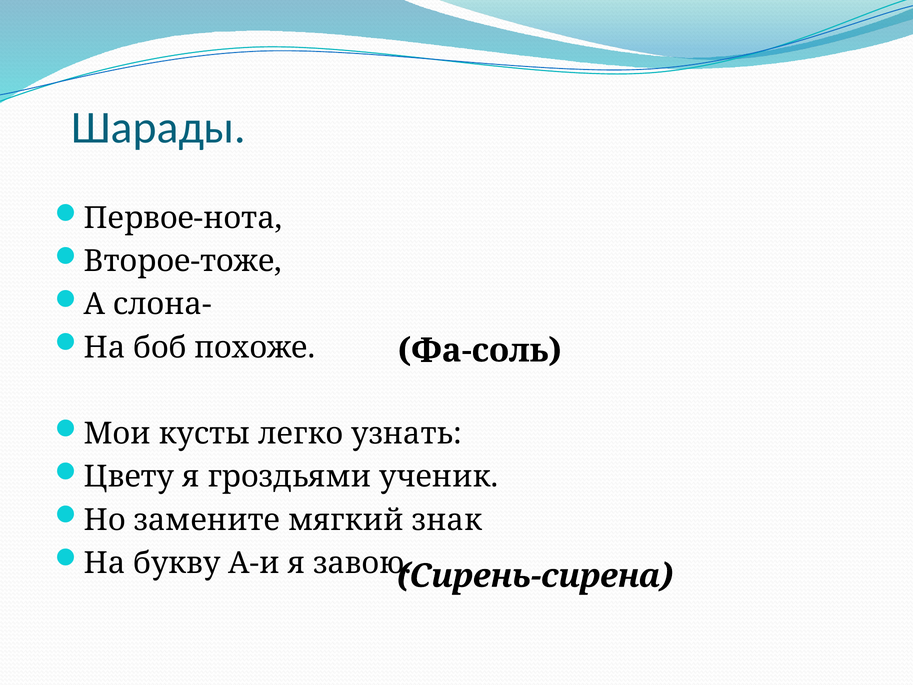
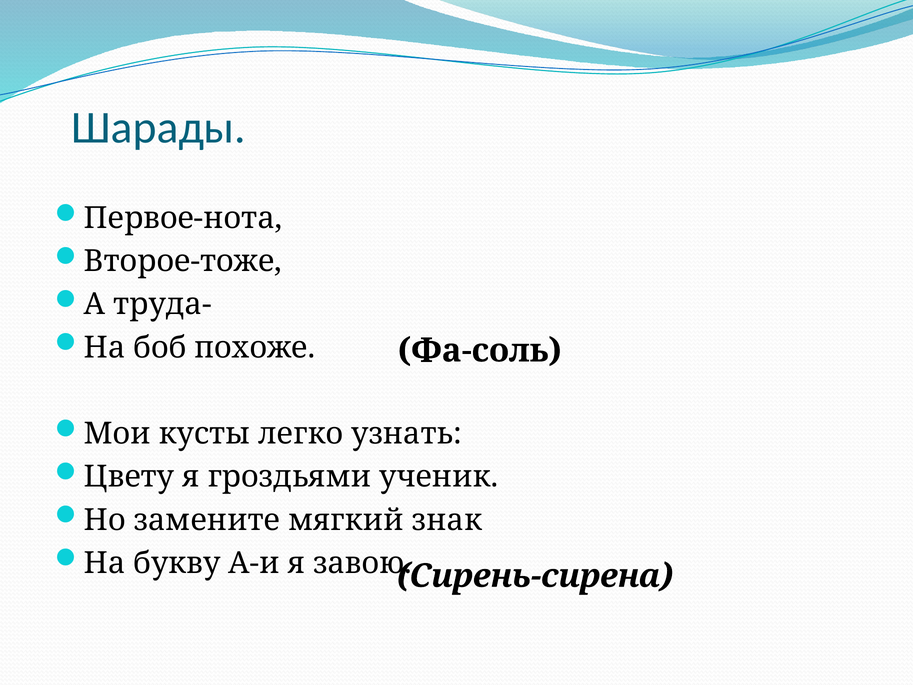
слона-: слона- -> труда- (162, 304)
